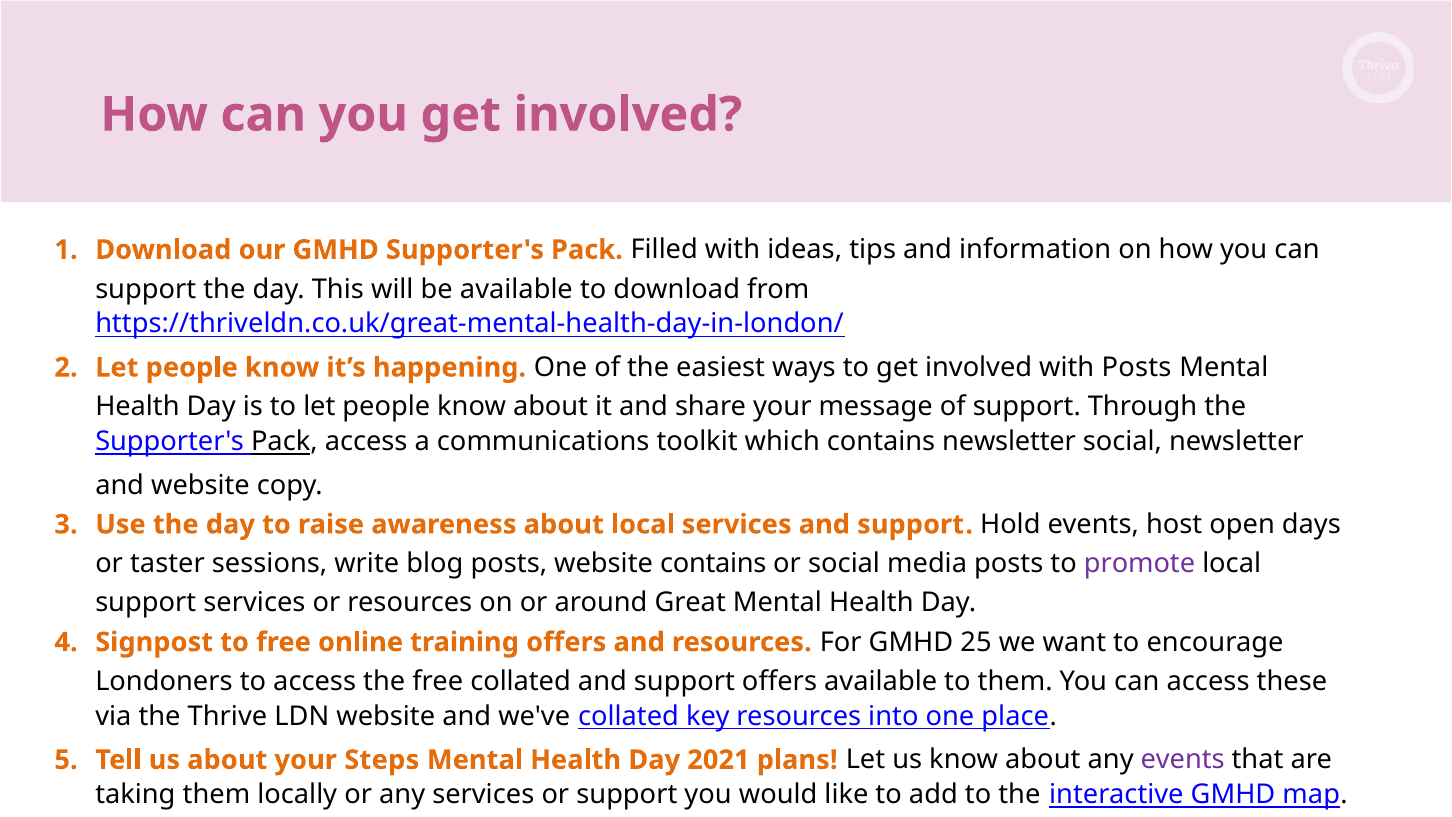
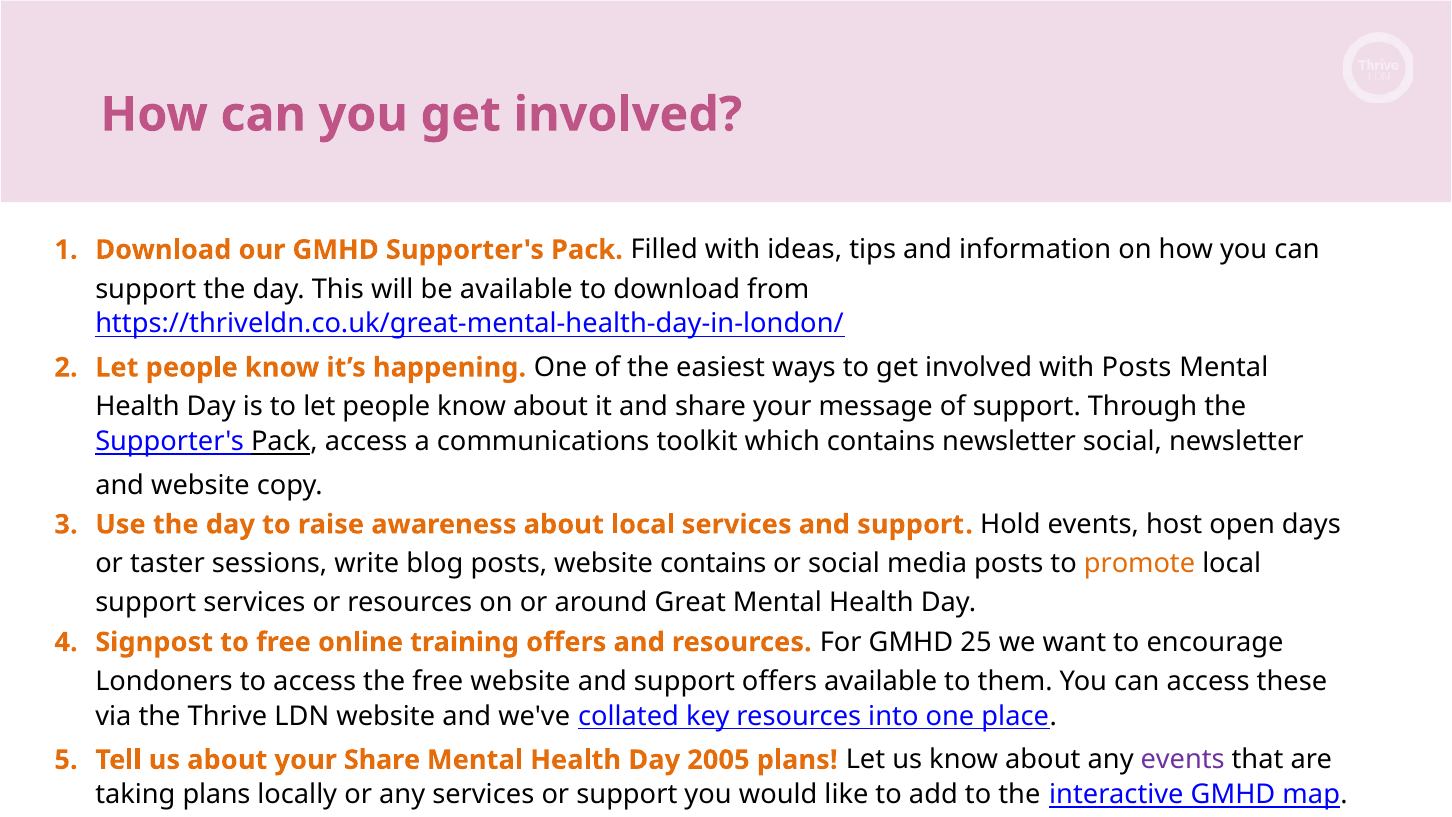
promote colour: purple -> orange (1140, 564)
free collated: collated -> website (520, 681)
your Steps: Steps -> Share (382, 760)
2021: 2021 -> 2005 (718, 760)
taking them: them -> plans (217, 795)
